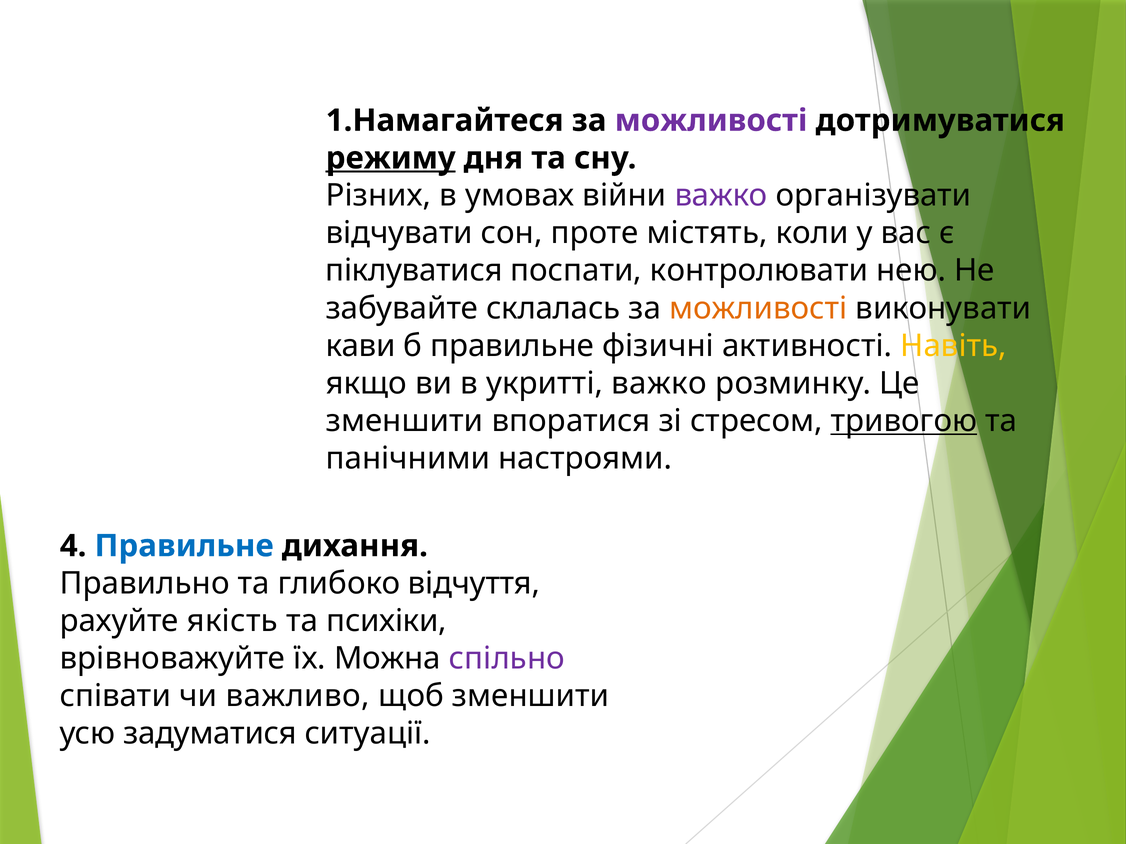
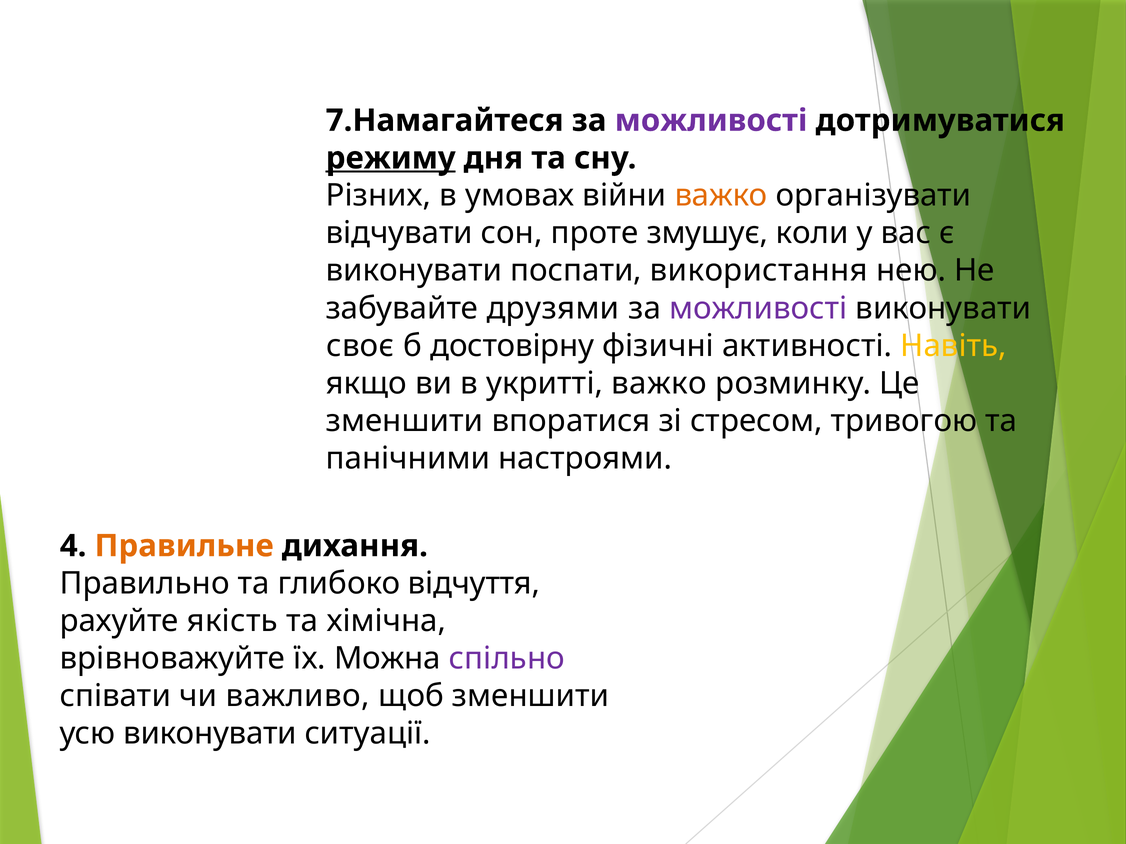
1.Намагайтеся: 1.Намагайтеся -> 7.Намагайтеся (445, 121)
важко colour: purple -> orange (721, 196)
містять: містять -> змушує (707, 233)
піклуватися: піклуватися -> виконувати (414, 271)
контролювати: контролювати -> використання (759, 271)
склалась: склалась -> друзями (553, 308)
можливості colour: orange -> purple (758, 308)
кави: кави -> своє (360, 346)
б правильне: правильне -> достовірну (512, 346)
тривогою underline: present -> none (904, 421)
Правильне colour: blue -> orange (184, 546)
психіки: психіки -> хімічна (386, 621)
усю задуматися: задуматися -> виконувати (210, 734)
